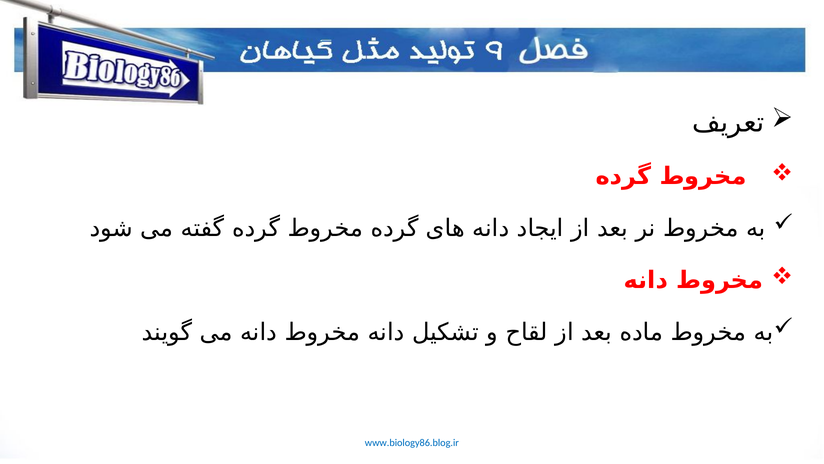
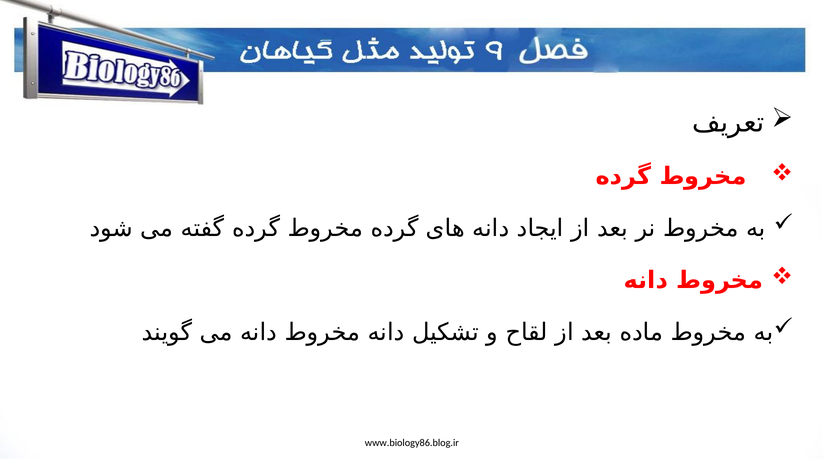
www.biology86.blog.ir colour: blue -> black (412, 443)
